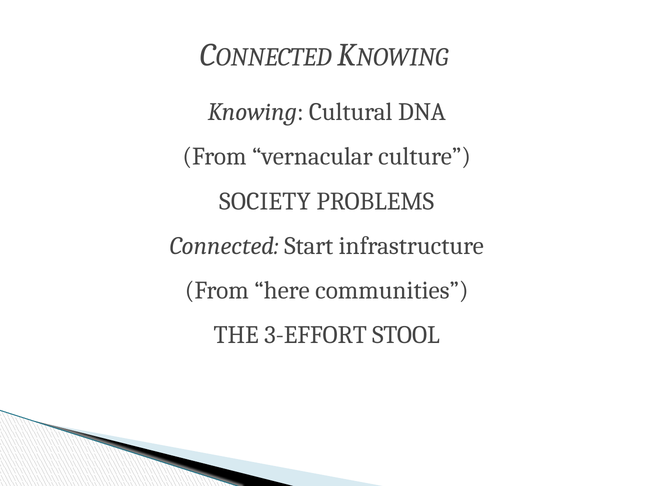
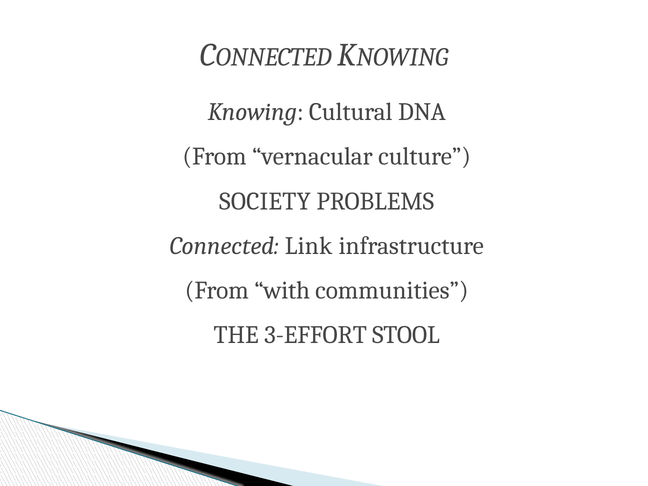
Start: Start -> Link (309, 246)
here: here -> with (282, 291)
